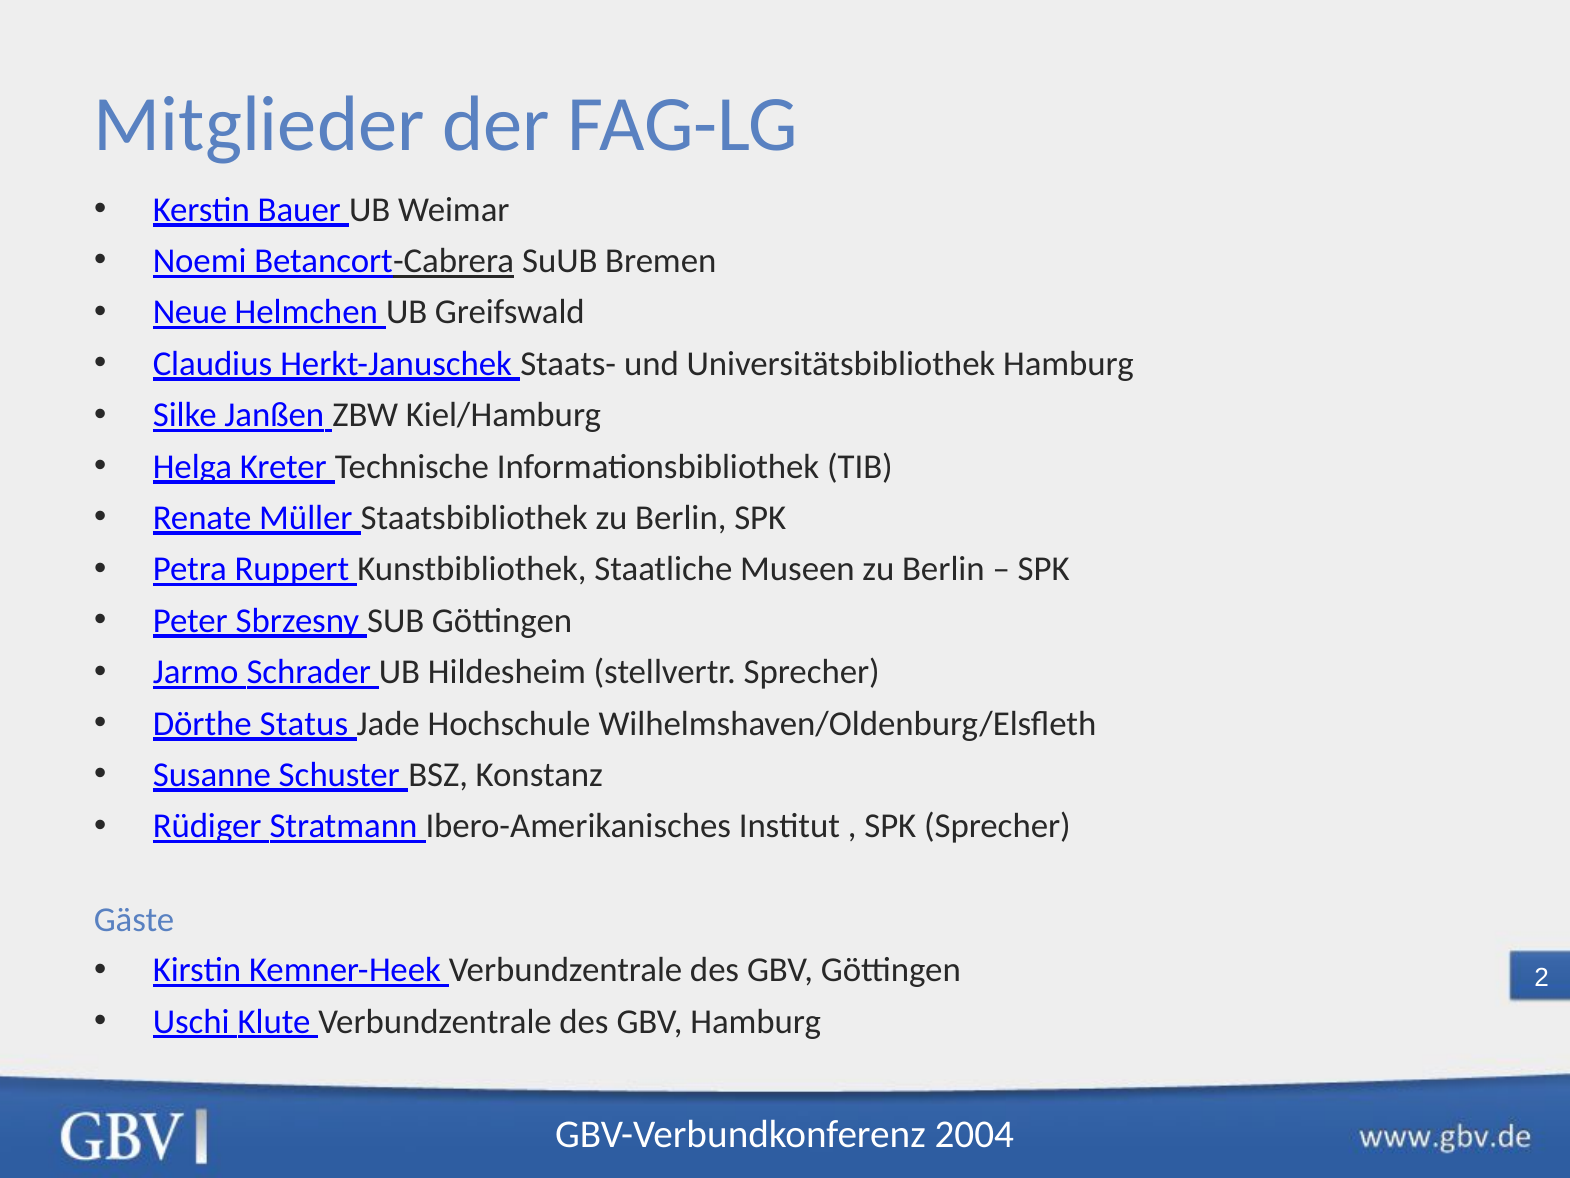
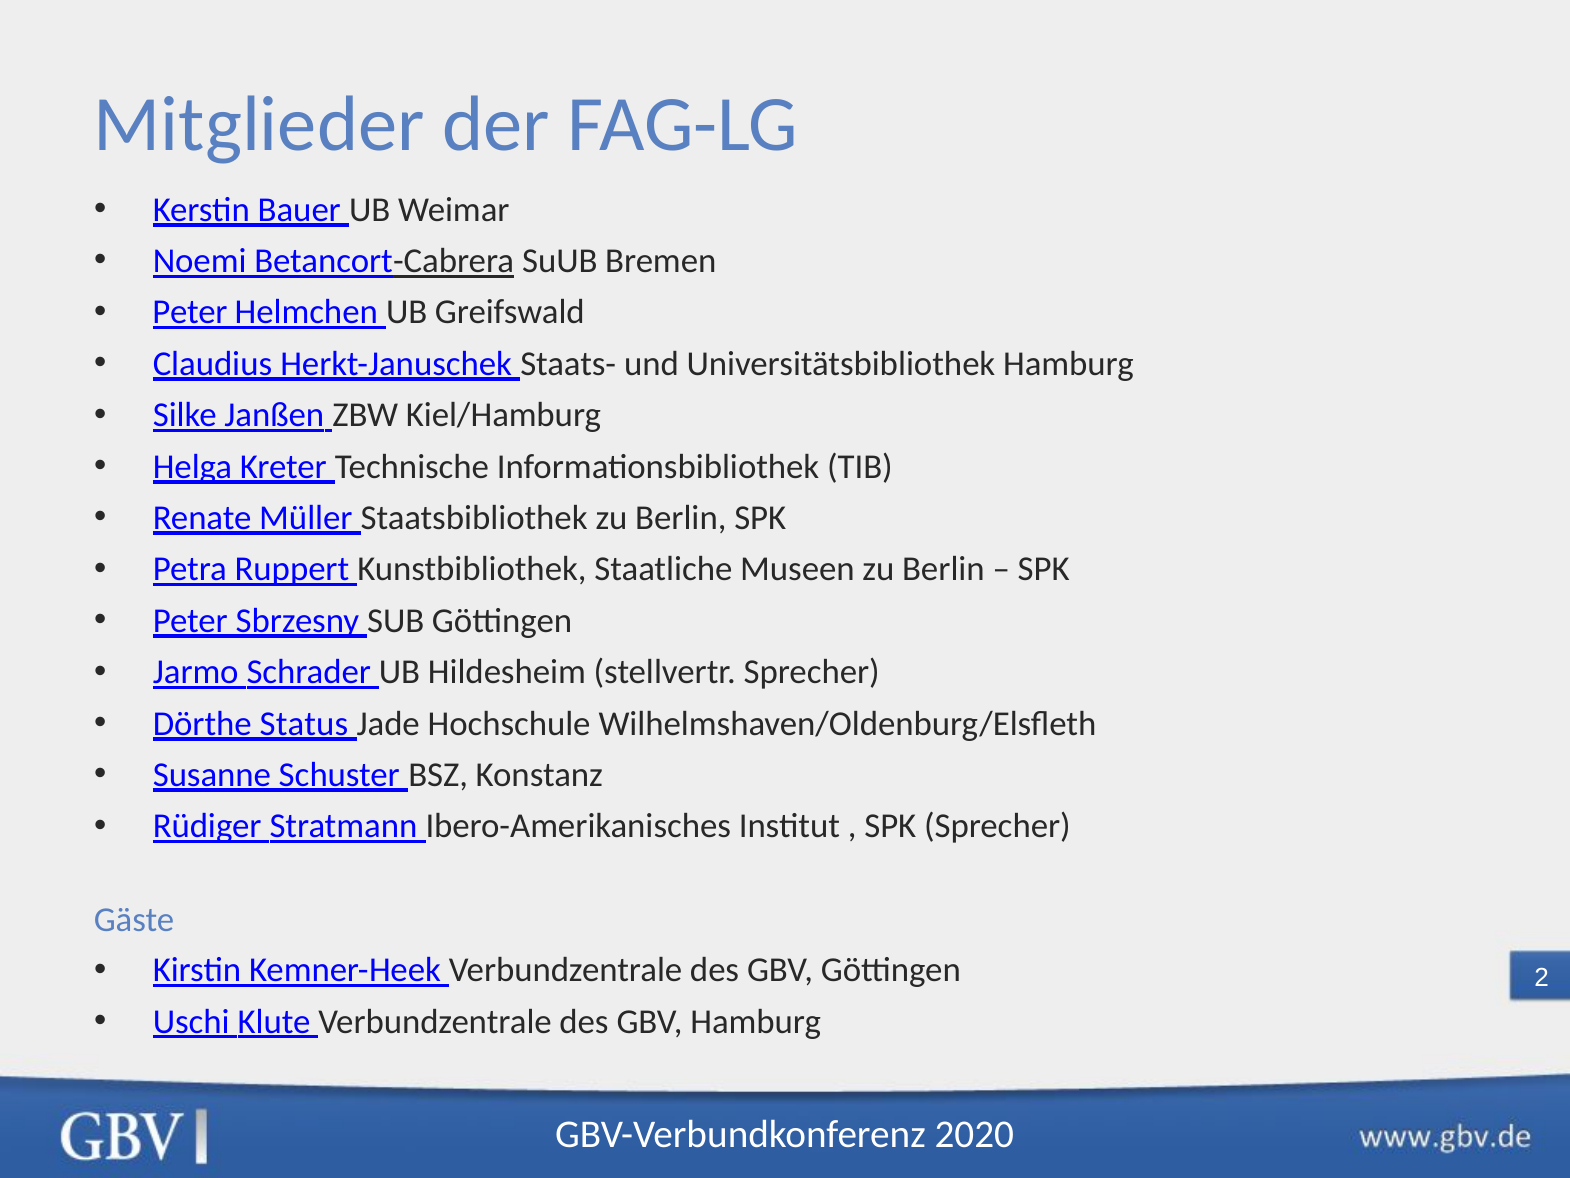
Neue: Neue -> Peter (190, 312)
2004: 2004 -> 2020 (974, 1134)
